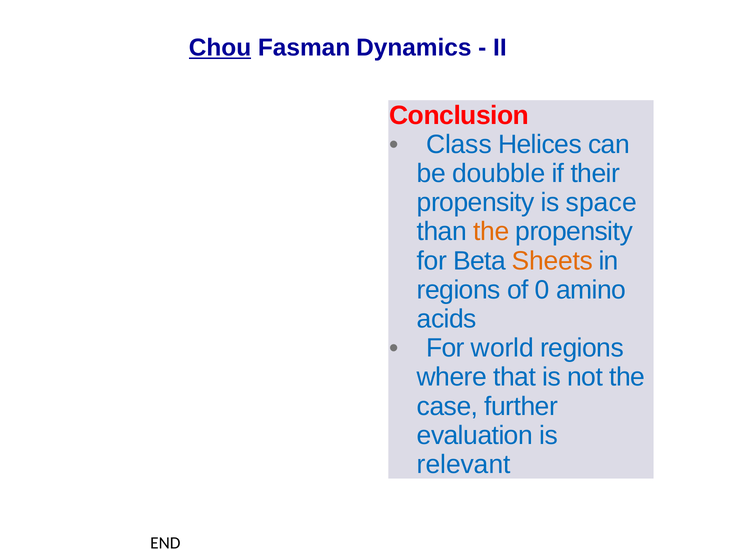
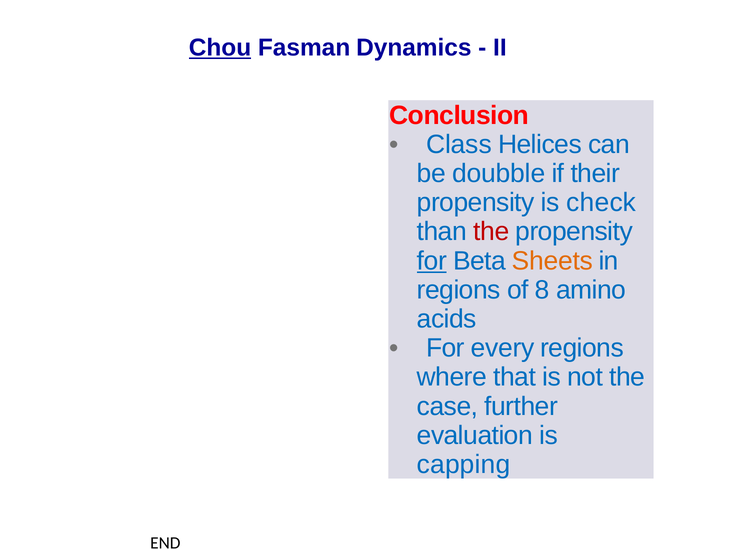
space: space -> check (601, 202)
the colour: orange -> red (491, 232)
for underline: none -> present (432, 261)
0: 0 -> 8 (542, 290)
world: world -> every (503, 348)
relevant: relevant -> capping (464, 464)
